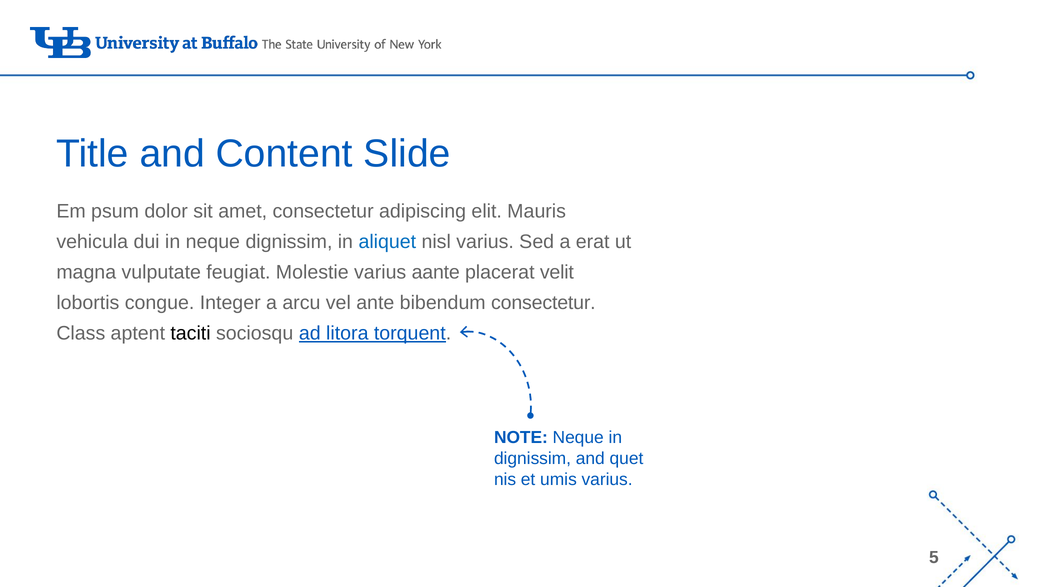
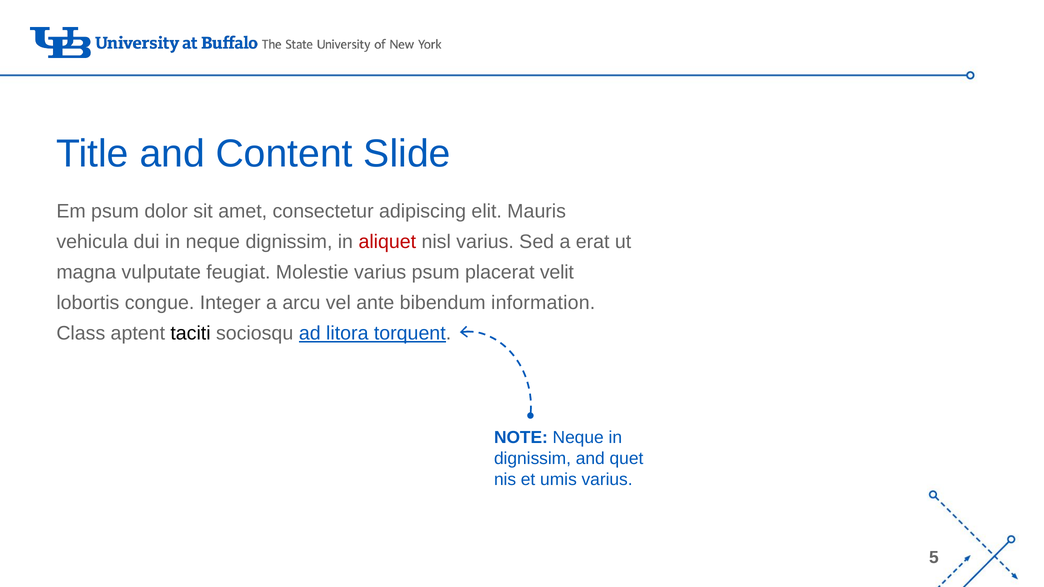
aliquet colour: blue -> red (387, 242)
varius aante: aante -> psum (436, 272)
bibendum consectetur: consectetur -> information (543, 303)
